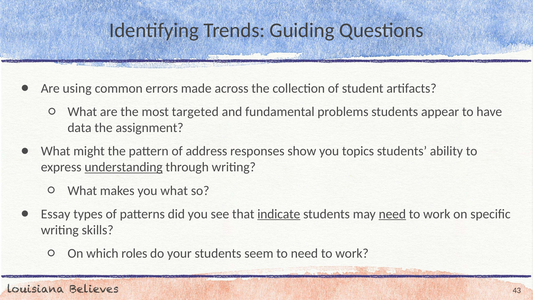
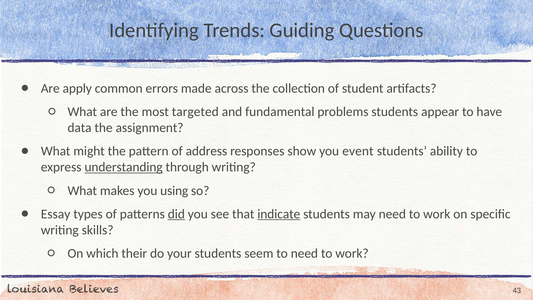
using: using -> apply (77, 88)
topics: topics -> event (358, 151)
you what: what -> using (174, 191)
did underline: none -> present (176, 214)
need underline: present -> none (392, 214)
roles: roles -> their (134, 253)
